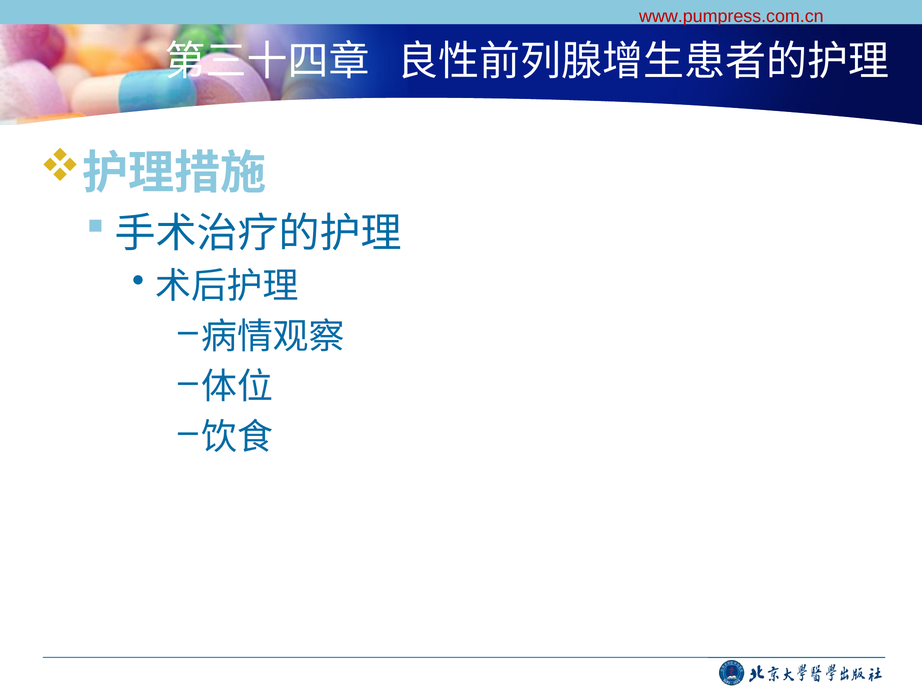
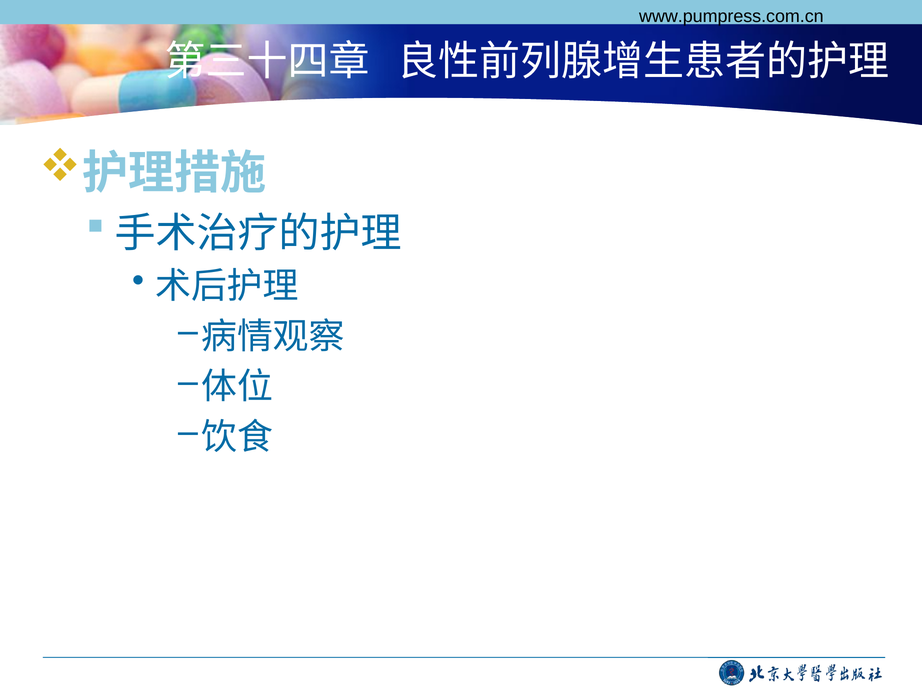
www.pumpress.com.cn colour: red -> black (731, 17)
